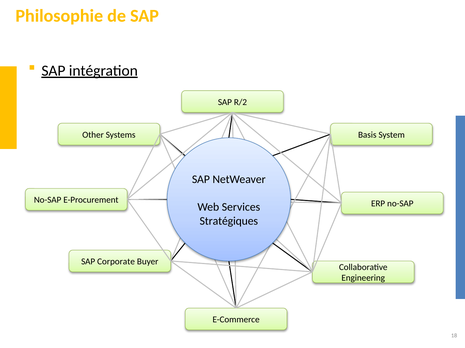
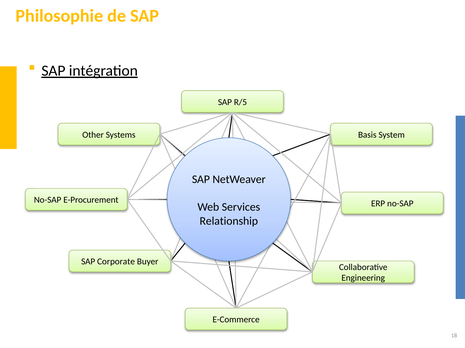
R/2: R/2 -> R/5 (240, 102)
Stratégiques: Stratégiques -> Relationship (229, 222)
